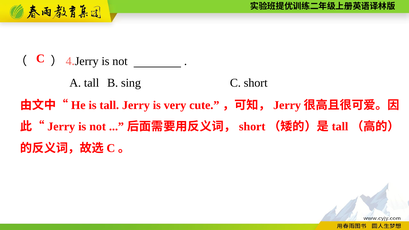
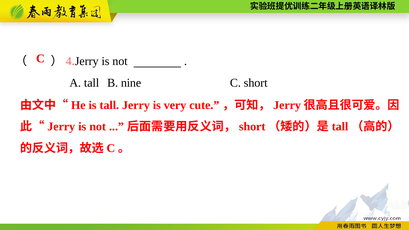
sing: sing -> nine (131, 83)
